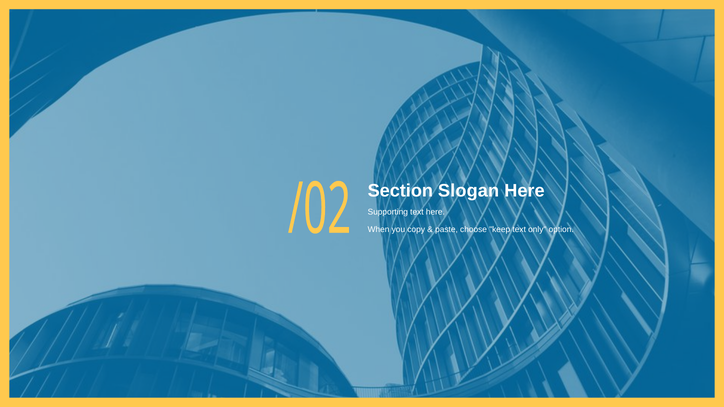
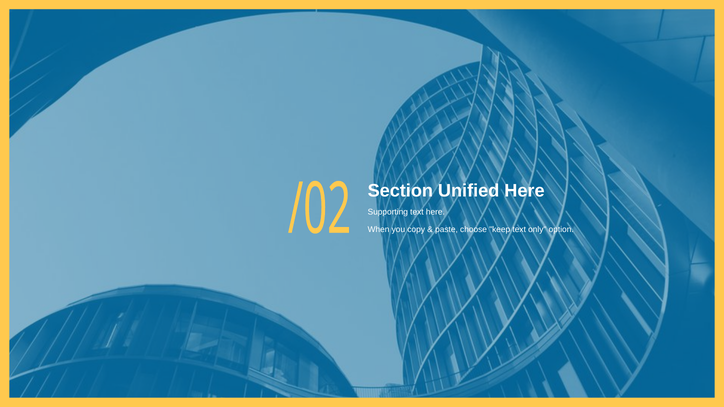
Slogan: Slogan -> Unified (469, 191)
